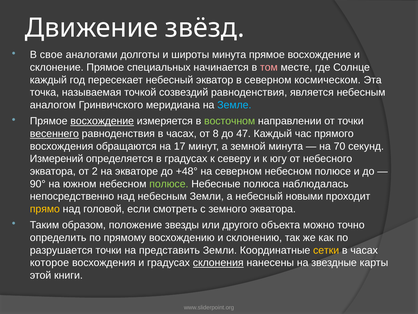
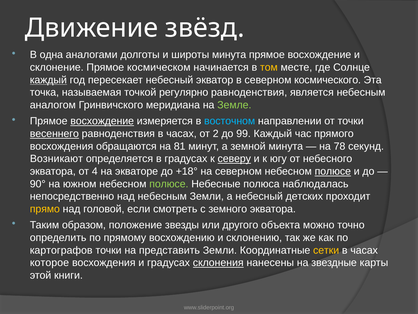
свое: свое -> одна (51, 55)
специальных: специальных -> космическом (159, 67)
том colour: pink -> yellow (269, 67)
каждый underline: none -> present (48, 80)
космическом: космическом -> космического (328, 80)
созвездий: созвездий -> регулярно (184, 92)
Земле colour: light blue -> light green (234, 105)
восточном colour: light green -> light blue (230, 121)
8: 8 -> 2 (216, 134)
47: 47 -> 99 (244, 134)
17: 17 -> 81 (180, 146)
70: 70 -> 78 (340, 146)
Измерений: Измерений -> Возникают (56, 159)
северу underline: none -> present (234, 159)
2: 2 -> 4 (95, 171)
+48°: +48° -> +18° (187, 171)
полюсе underline: none -> present (333, 171)
новыми: новыми -> детских (304, 196)
разрушается: разрушается -> картографов (61, 250)
